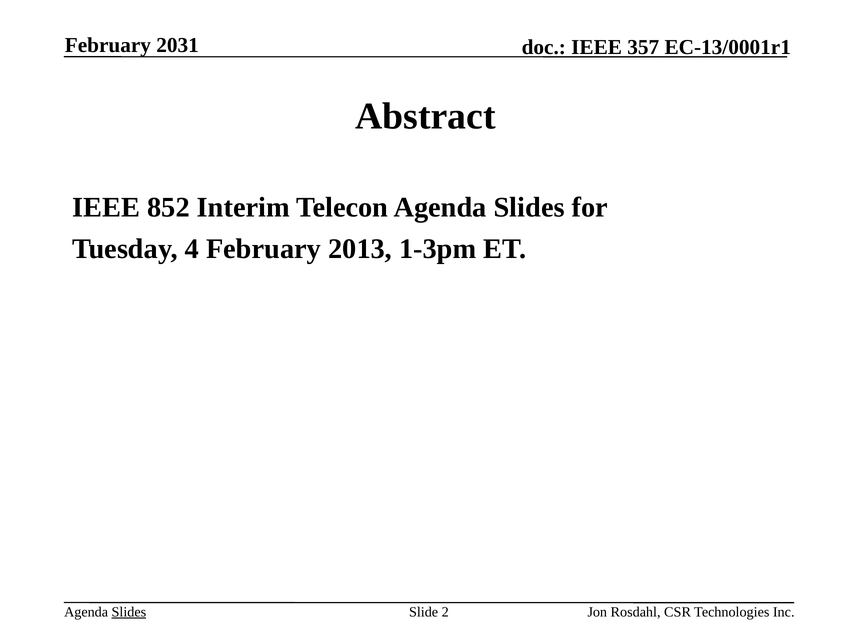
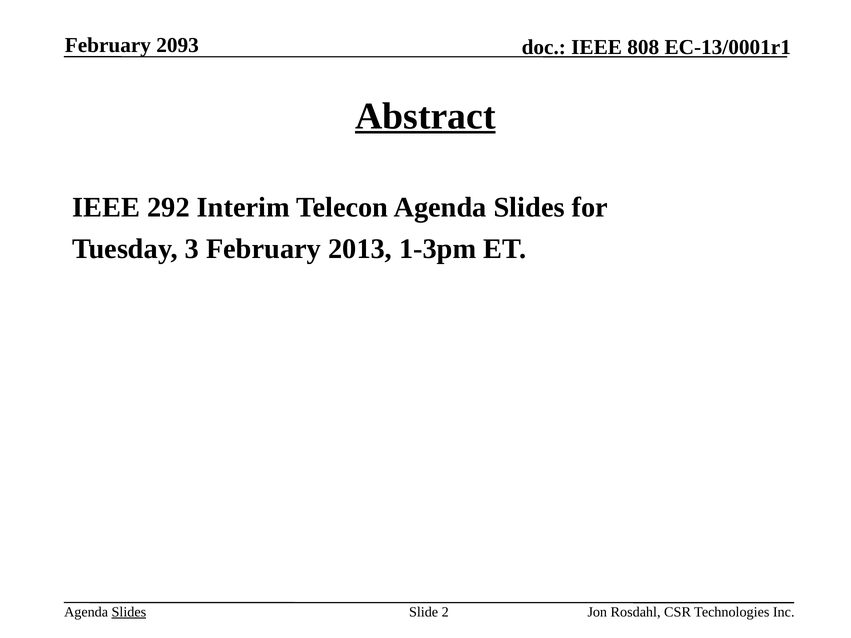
2031: 2031 -> 2093 (178, 45)
357: 357 -> 808 (643, 47)
Abstract underline: none -> present (425, 116)
852: 852 -> 292 (169, 208)
4: 4 -> 3 (192, 249)
